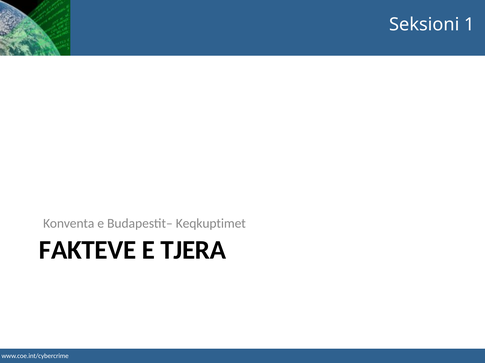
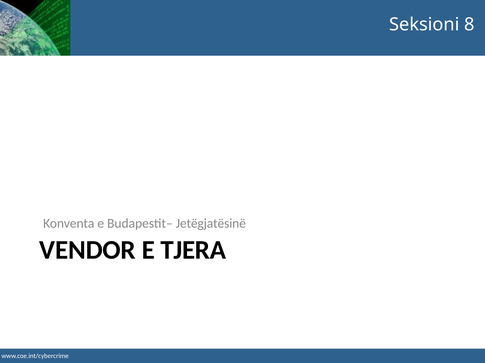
1: 1 -> 8 (469, 25)
Keqkuptimet: Keqkuptimet -> Jetëgjatësinë (211, 224)
FAKTEVE: FAKTEVE -> VENDOR (88, 251)
